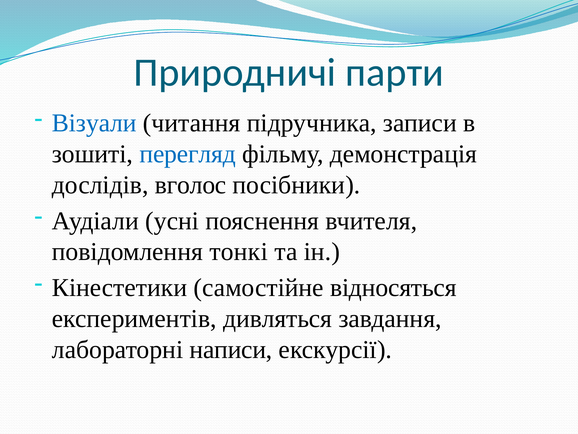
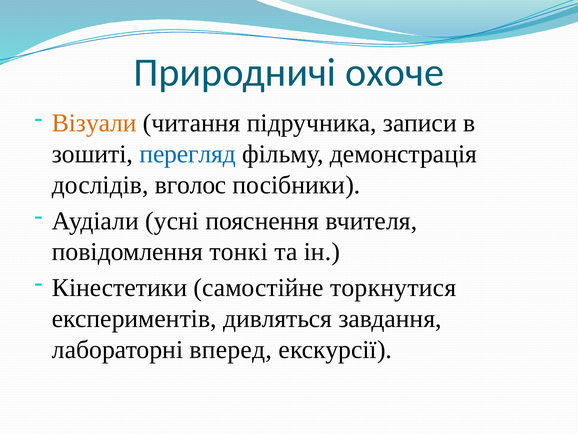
парти: парти -> охоче (395, 73)
Візуали colour: blue -> orange (94, 123)
відносяться: відносяться -> торкнутися (393, 287)
написи: написи -> вперед (231, 349)
